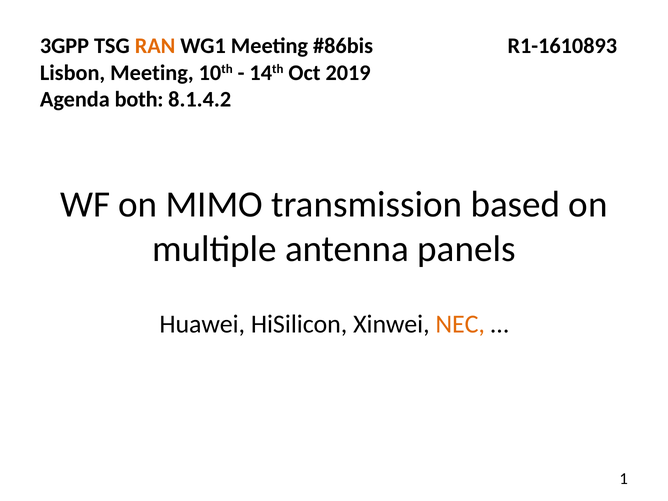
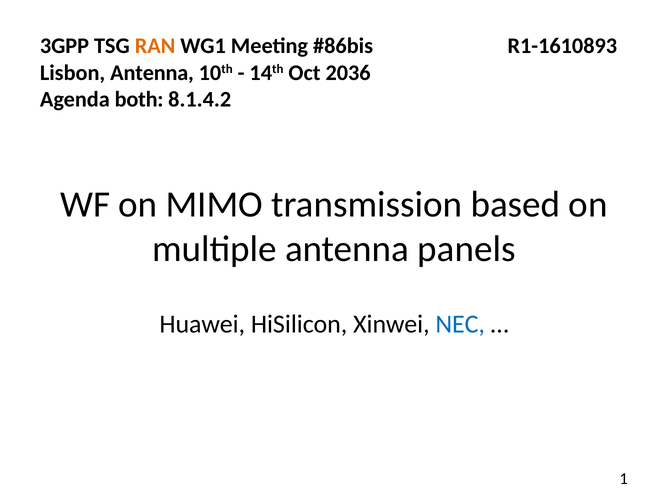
Lisbon Meeting: Meeting -> Antenna (152, 73)
2019: 2019 -> 2036 (348, 73)
NEC colour: orange -> blue (460, 324)
